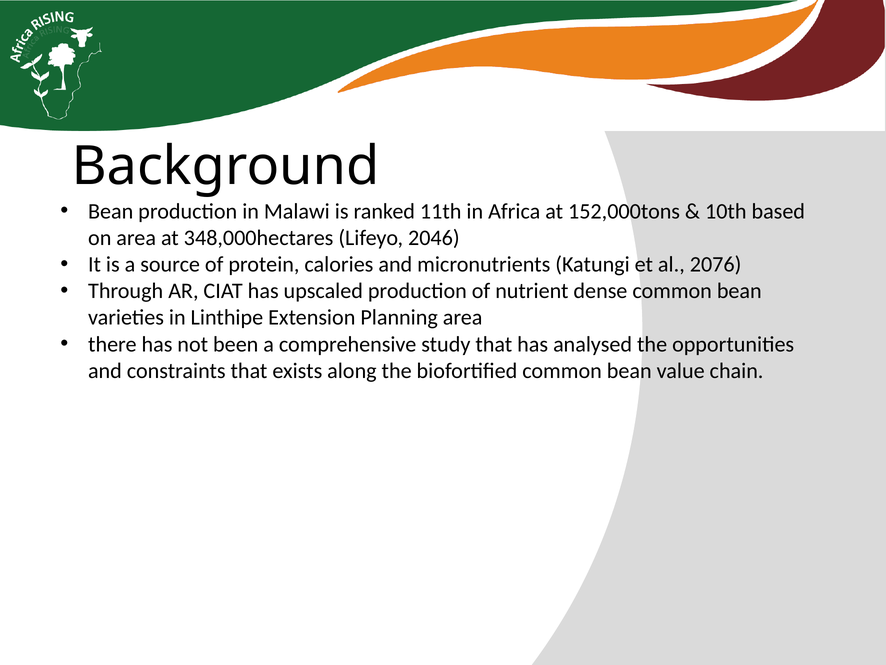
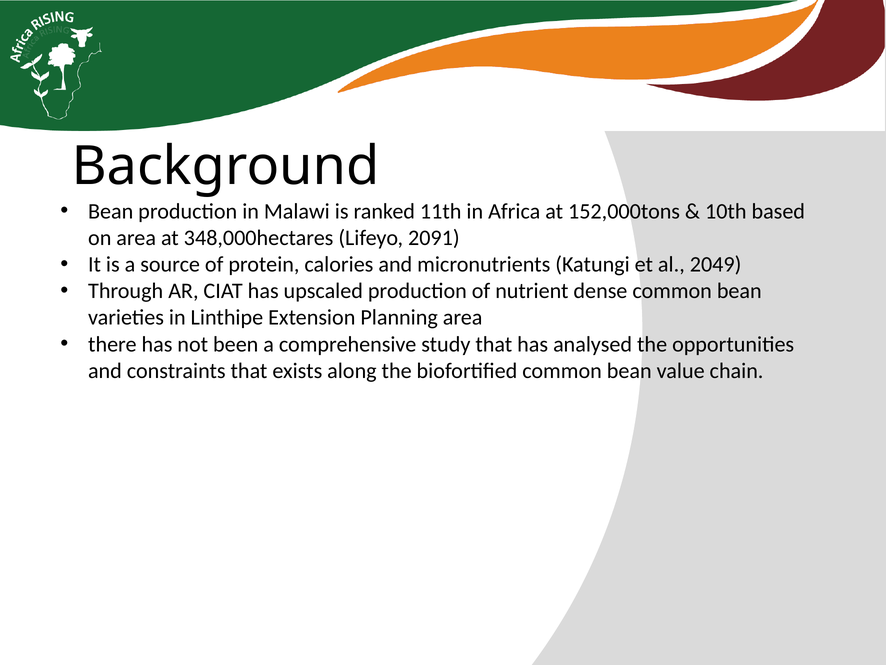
2046: 2046 -> 2091 (434, 238)
2076: 2076 -> 2049 (716, 264)
